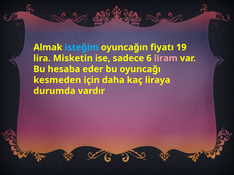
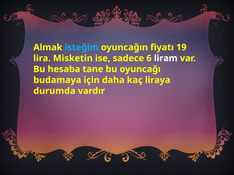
liram colour: pink -> white (166, 58)
eder: eder -> tane (93, 69)
kesmeden: kesmeden -> budamaya (57, 80)
